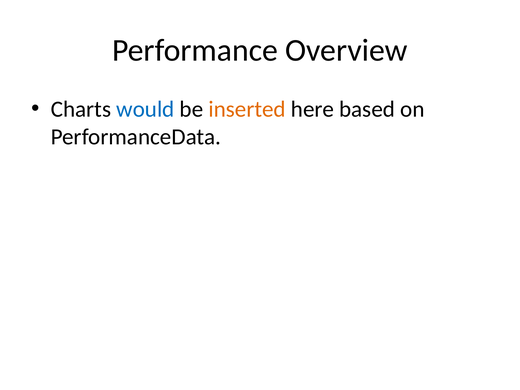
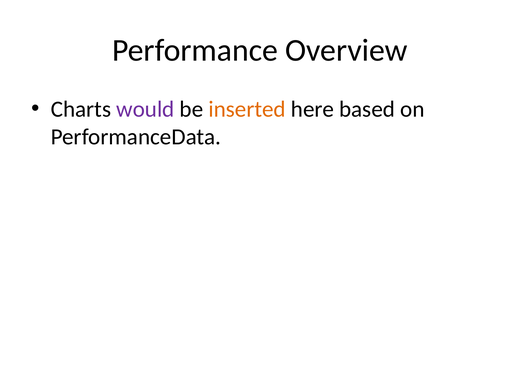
would colour: blue -> purple (145, 109)
